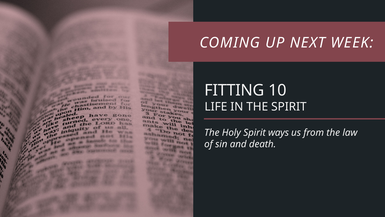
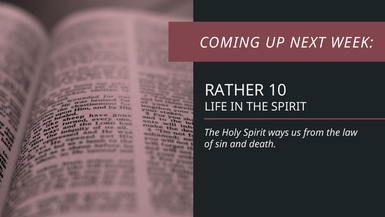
FITTING: FITTING -> RATHER (234, 90)
